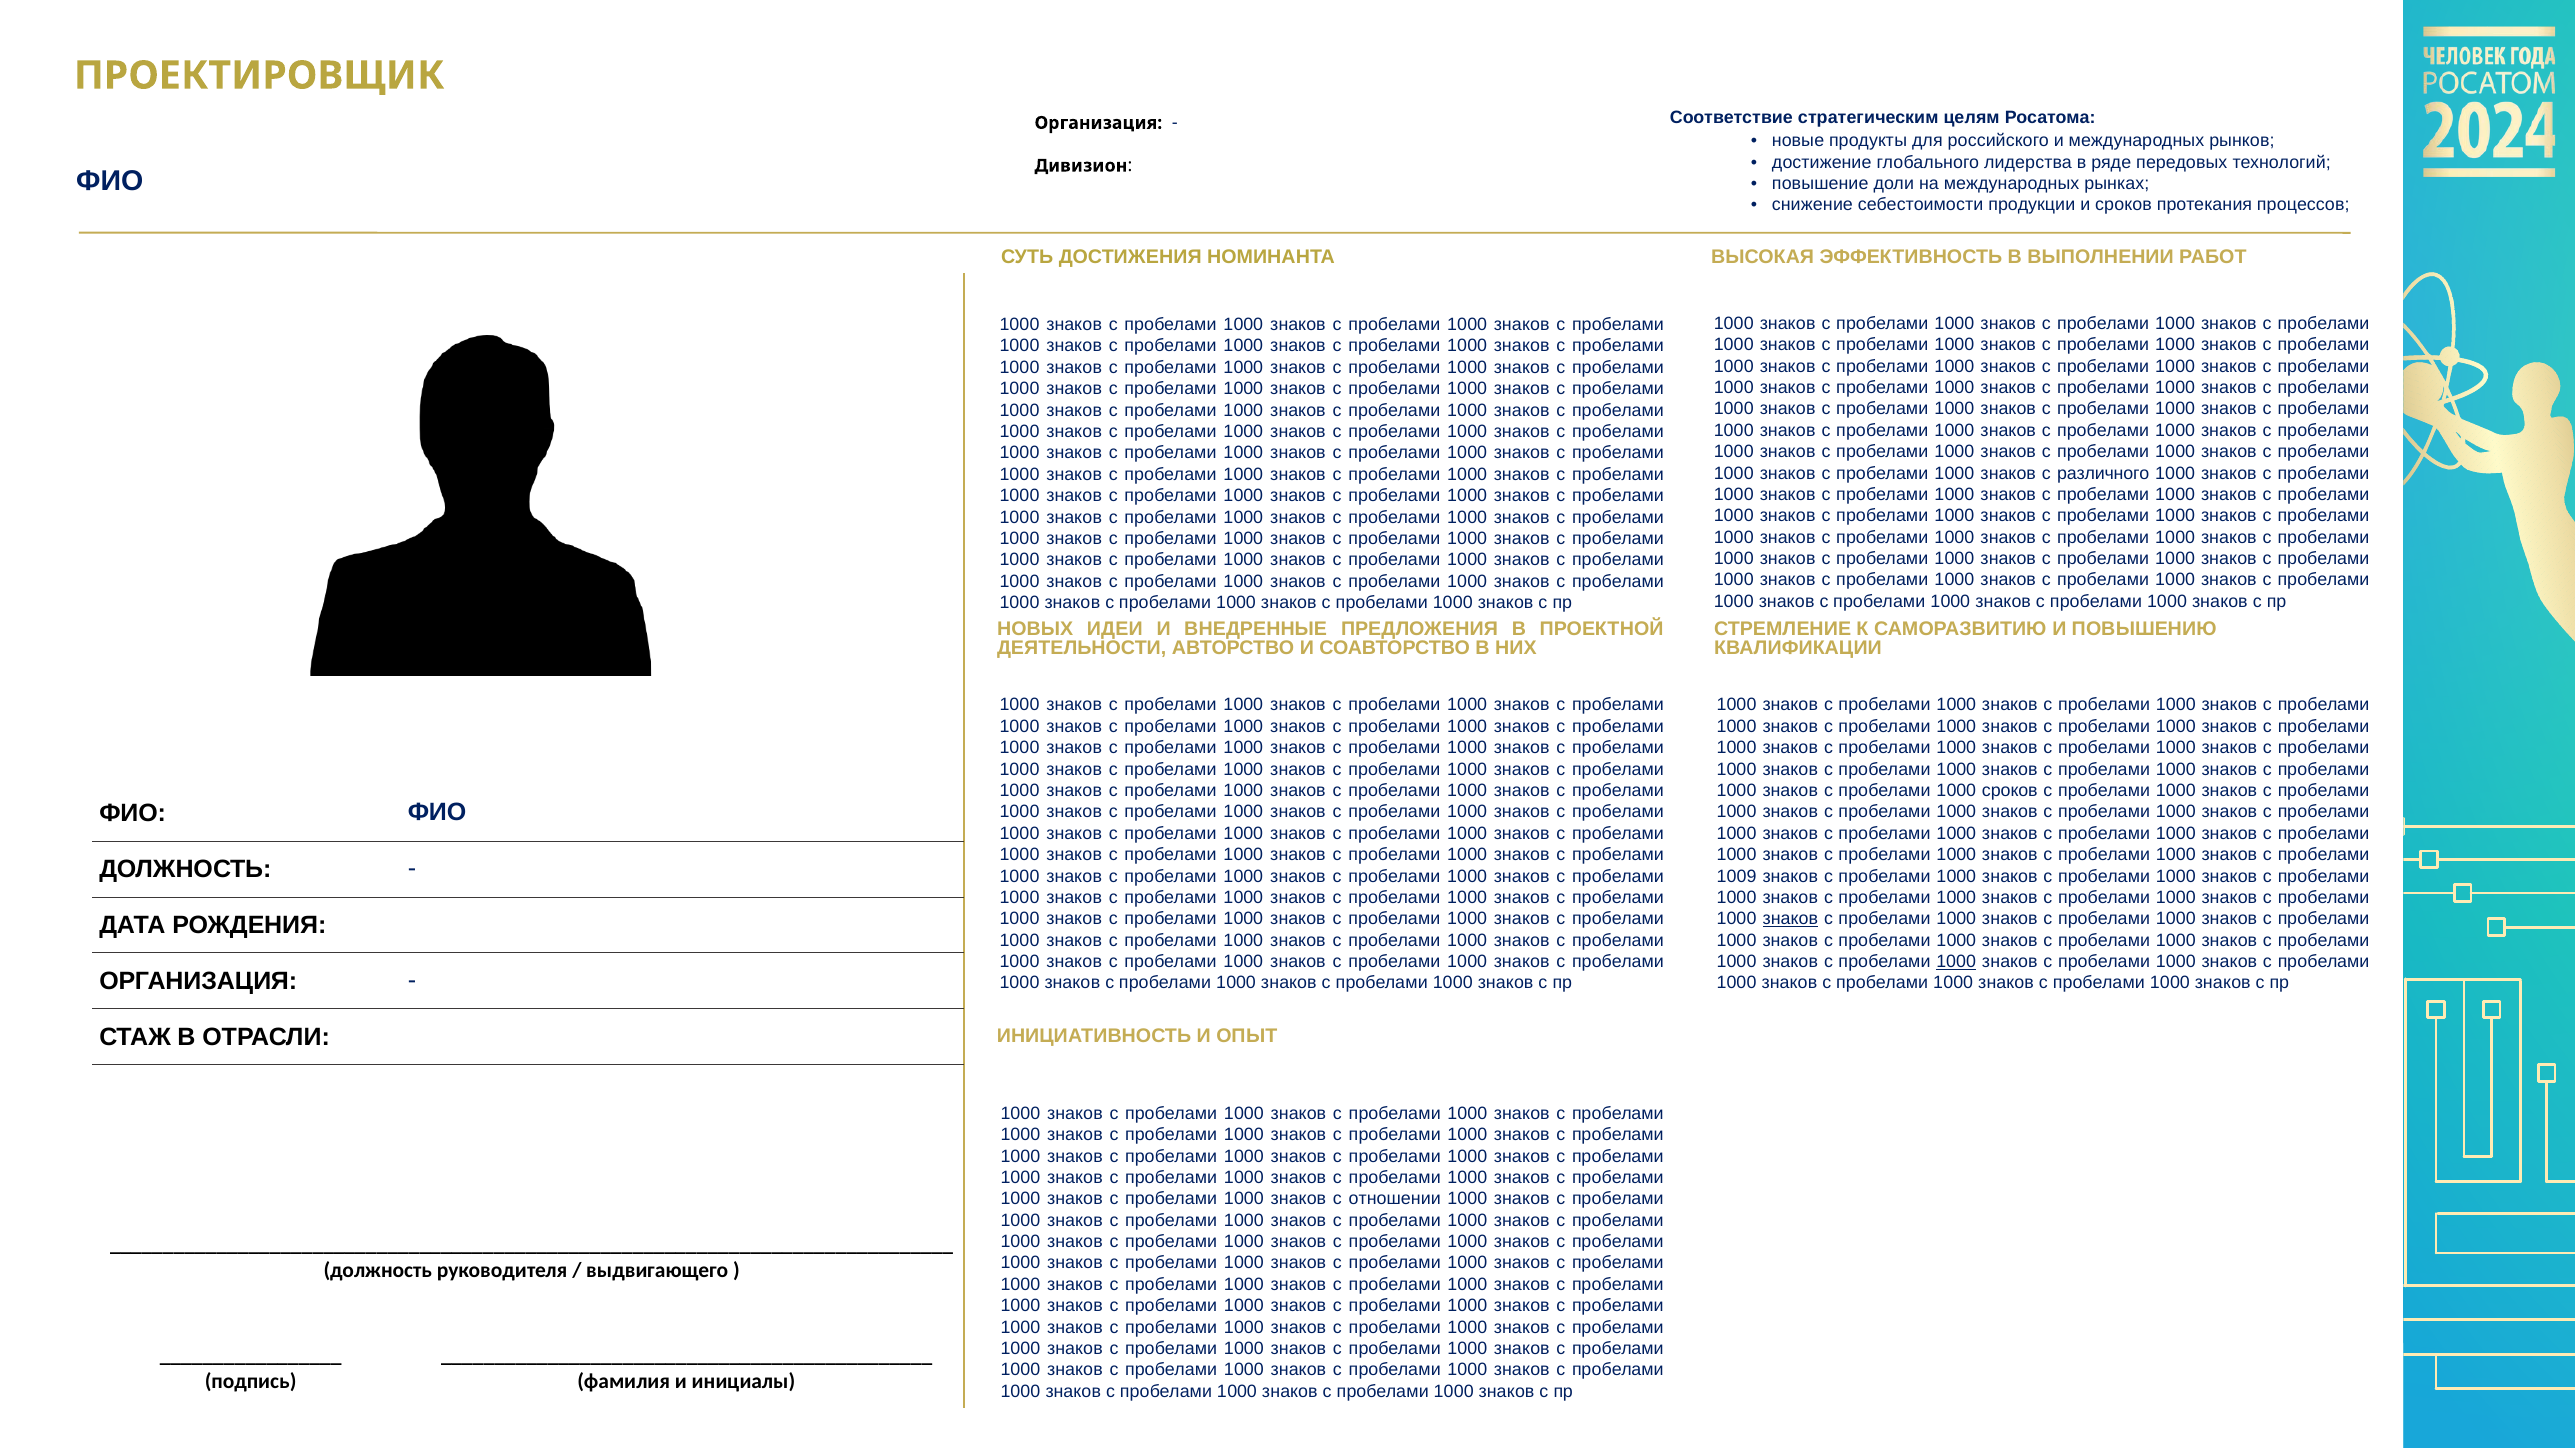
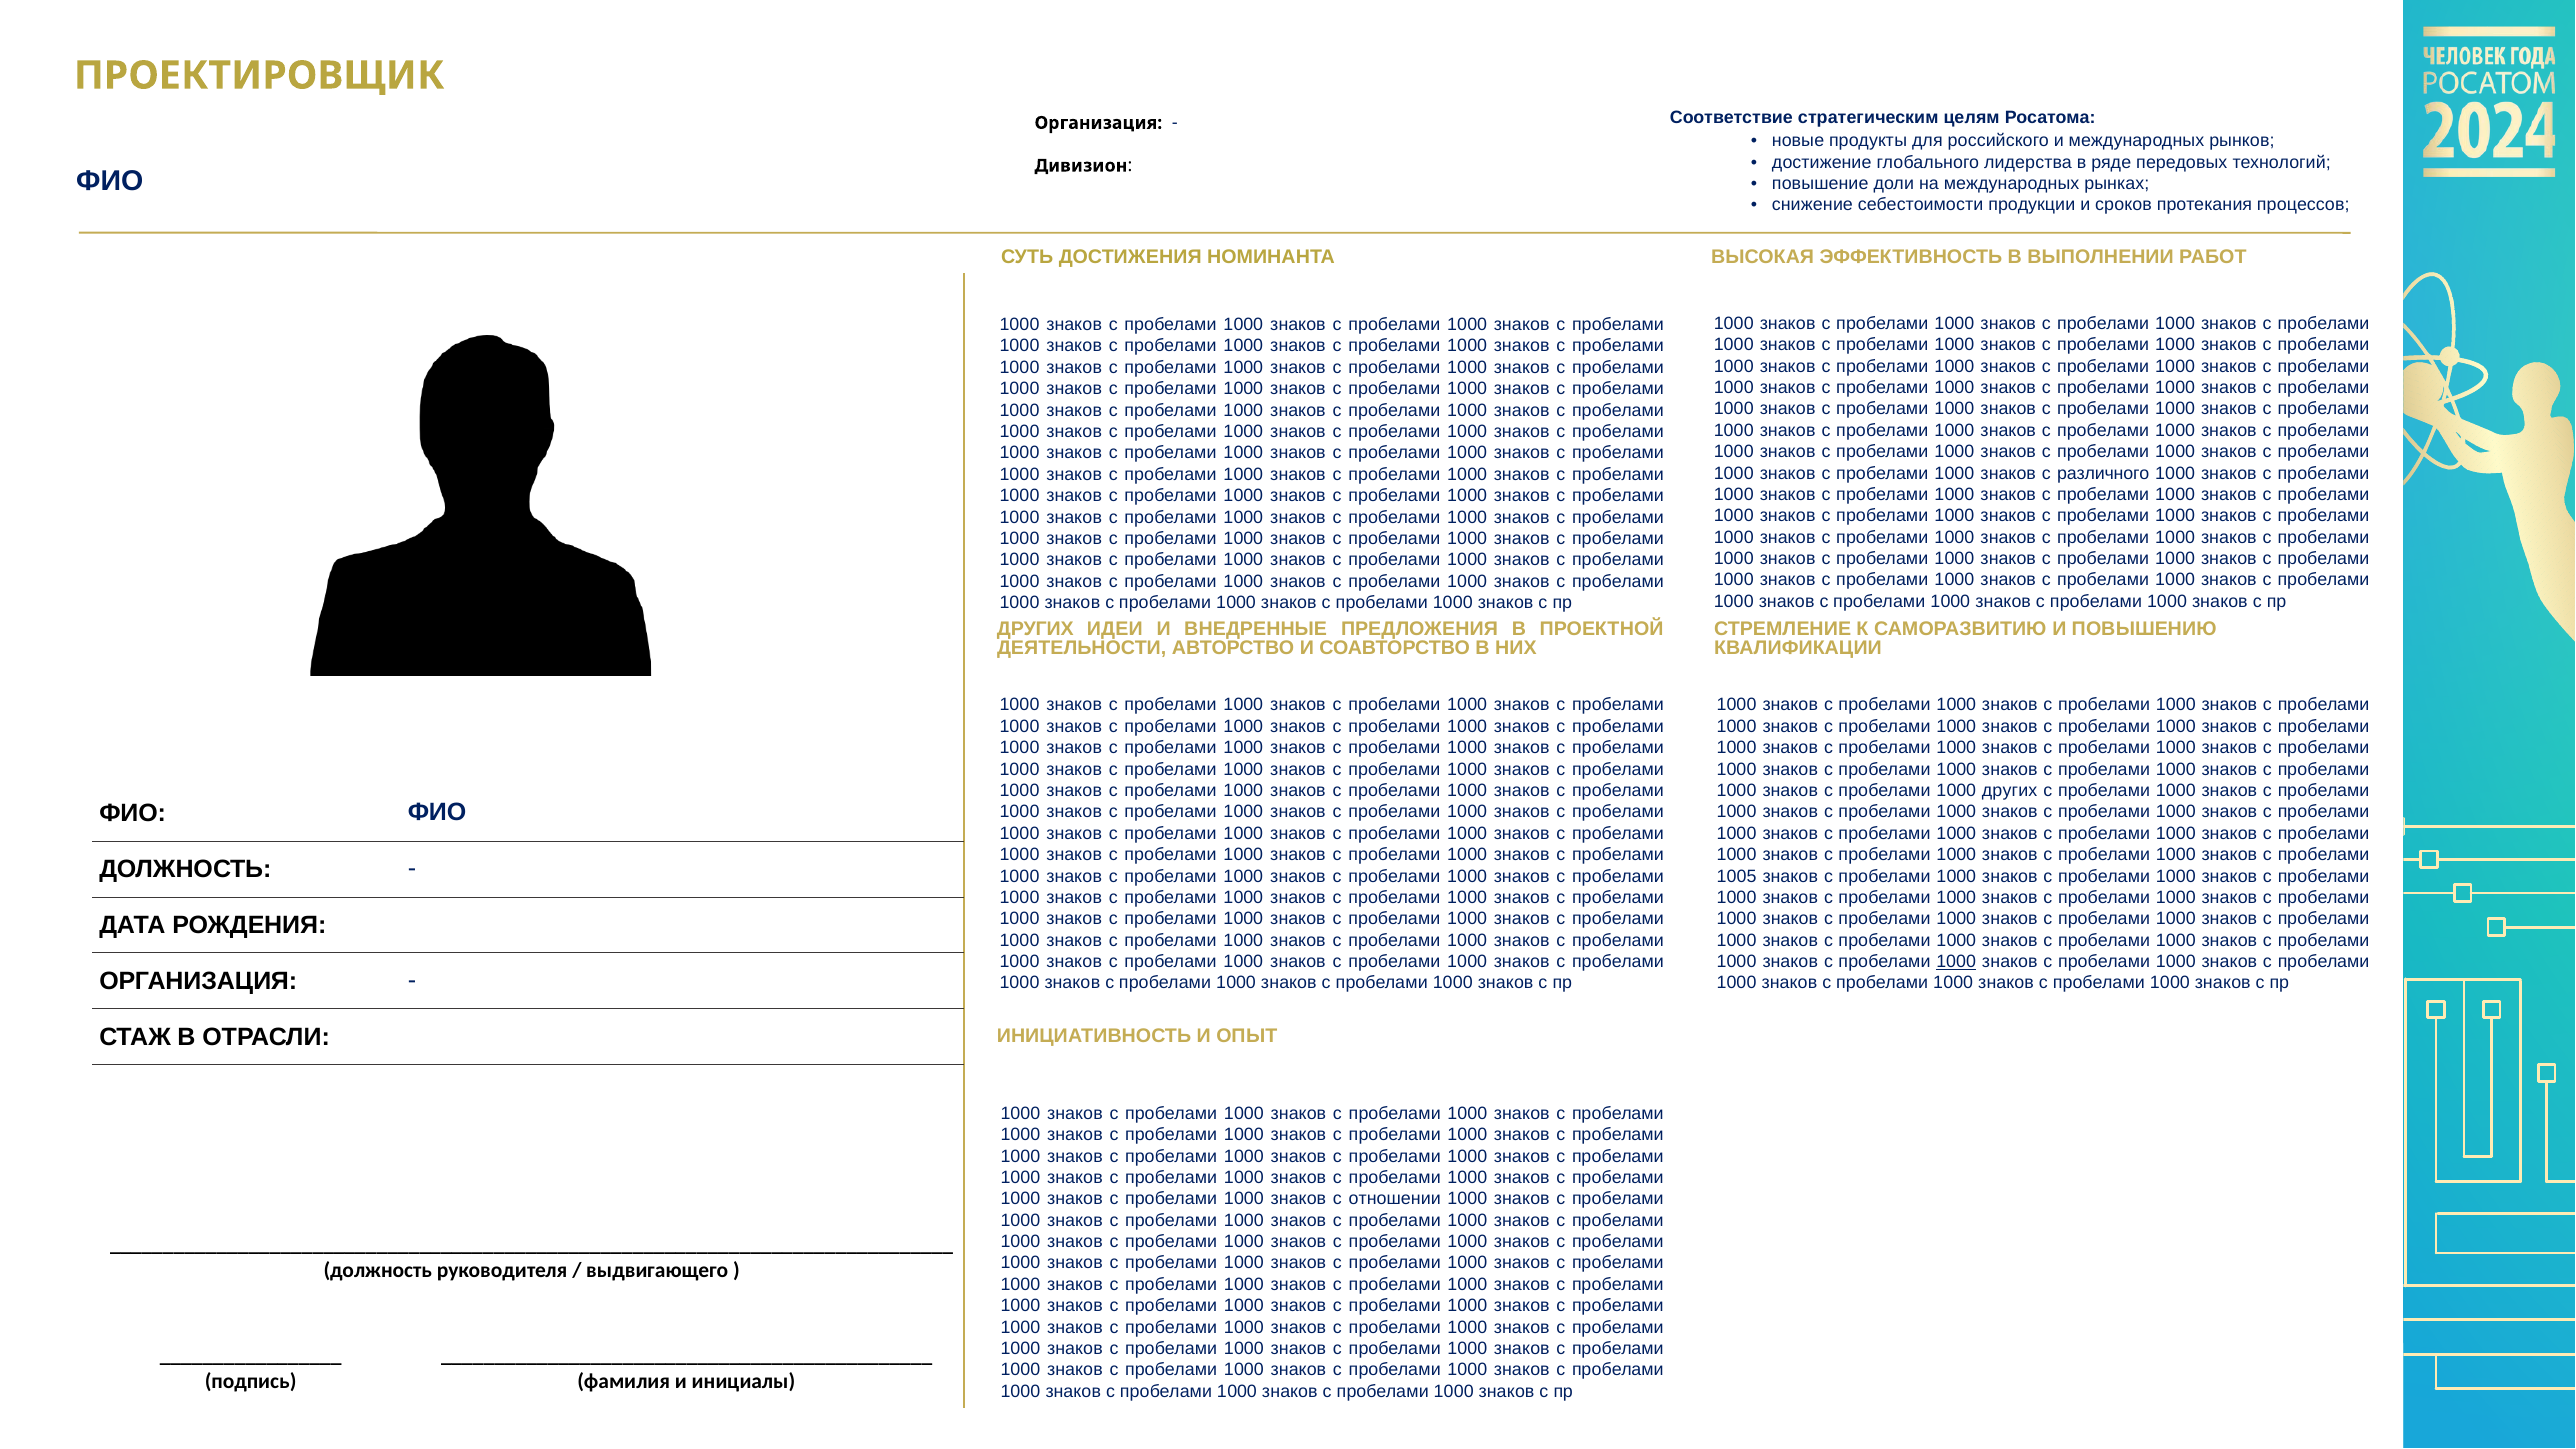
НОВЫХ: НОВЫХ -> ДРУГИХ (1035, 629)
1000 сроков: сроков -> других (2010, 791)
1009: 1009 -> 1005 (1737, 876)
знаков underline: present -> none (1790, 919)
